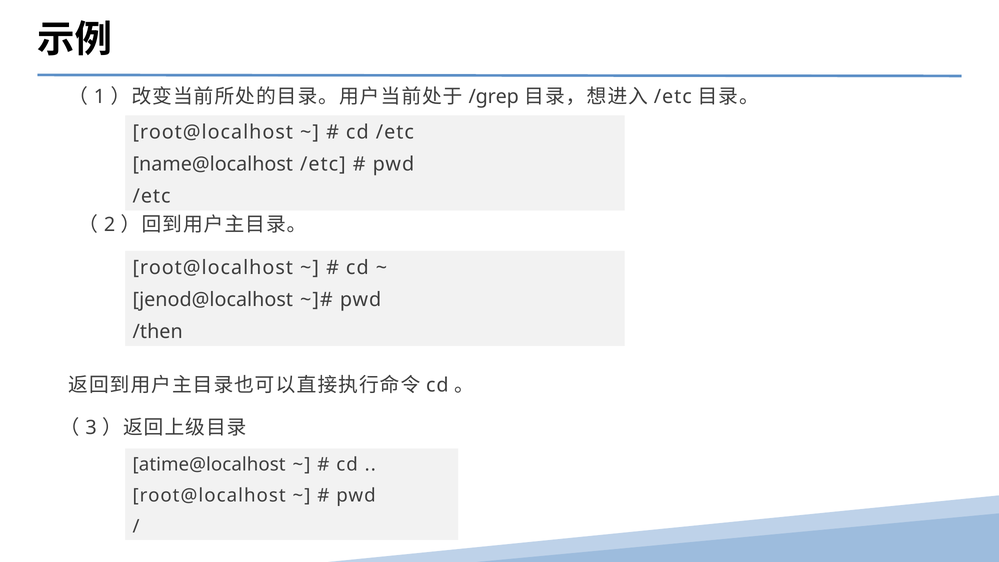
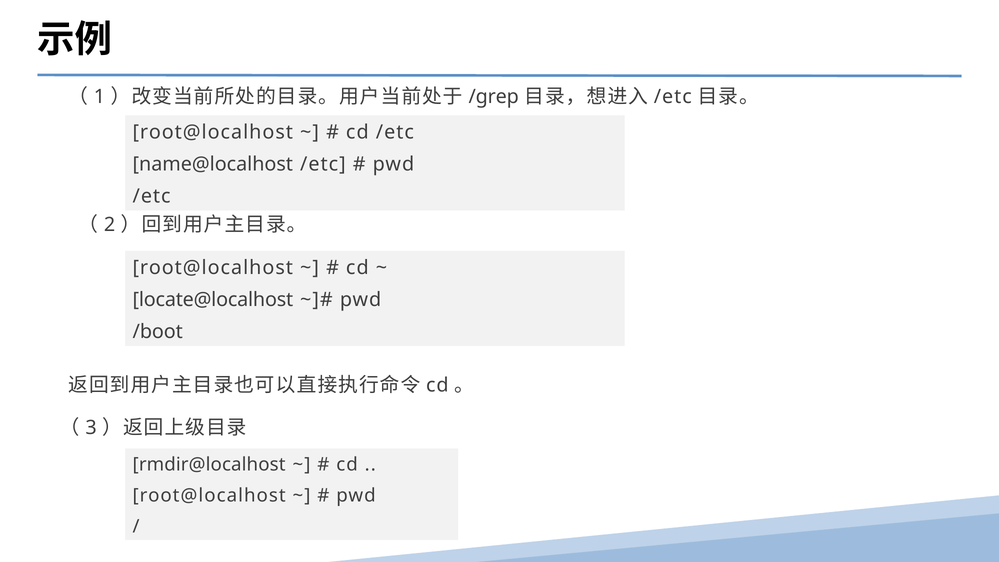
jenod@localhost: jenod@localhost -> locate@localhost (213, 300)
/then: /then -> /boot (158, 332)
atime@localhost: atime@localhost -> rmdir@localhost (209, 465)
